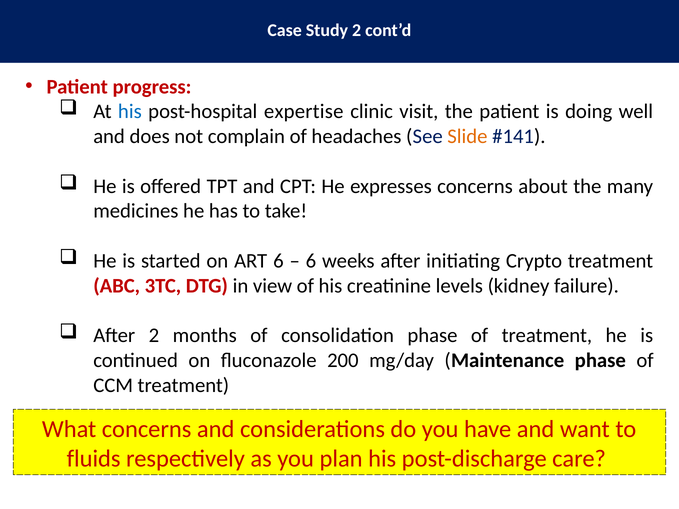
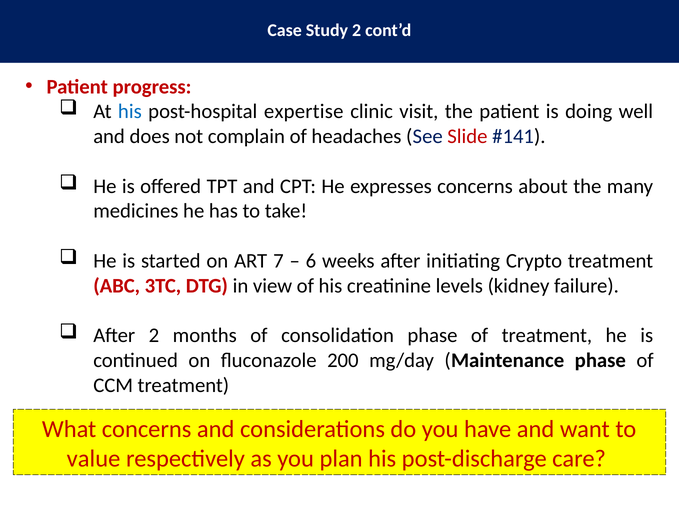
Slide colour: orange -> red (467, 136)
ART 6: 6 -> 7 (278, 261)
fluids: fluids -> value (94, 459)
